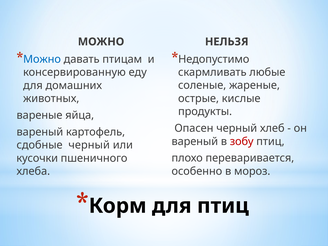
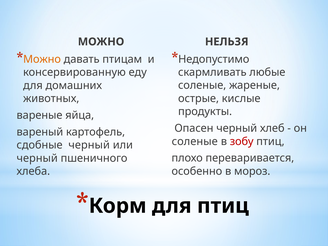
Можно colour: blue -> orange (42, 59)
вареный: вареный -> соленые (195, 141)
кусочки: кусочки -> черный (37, 158)
